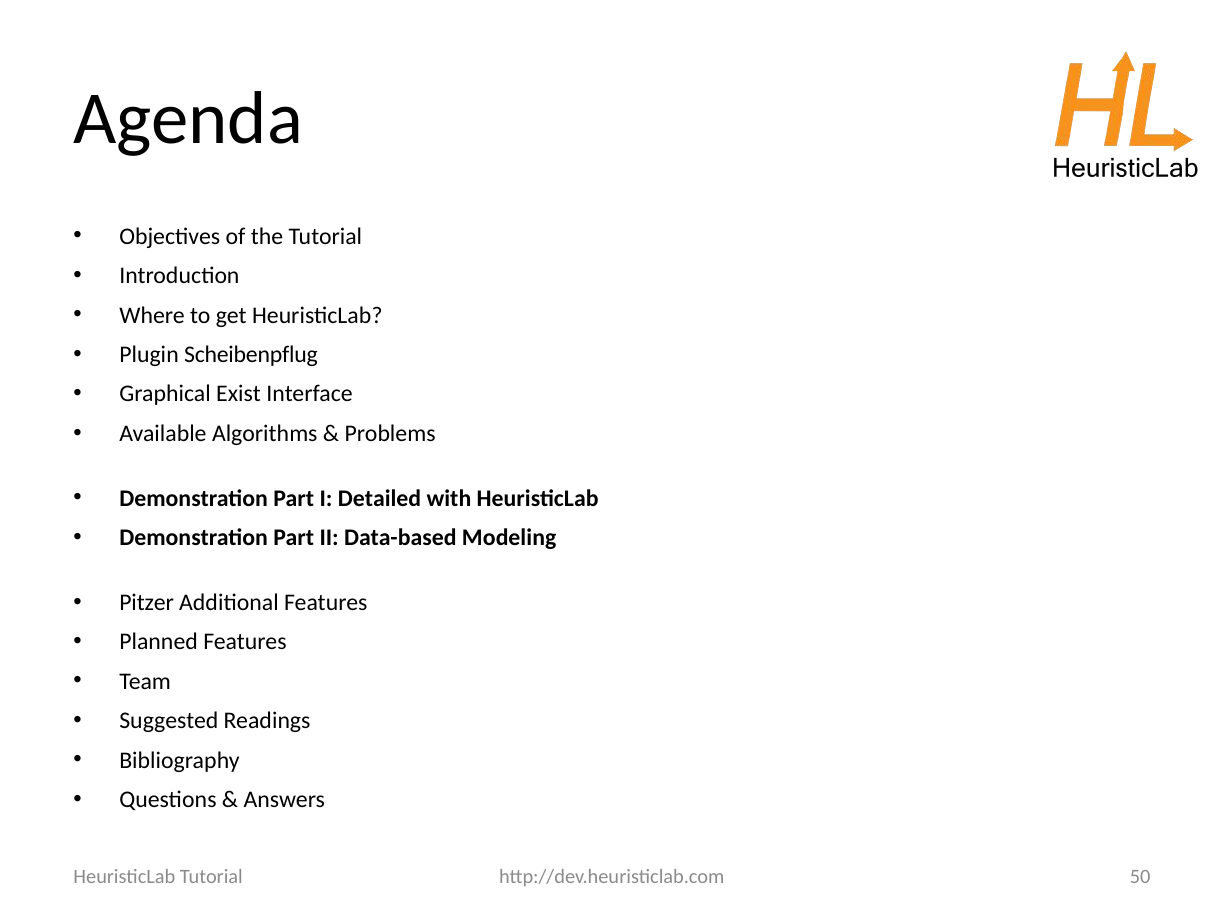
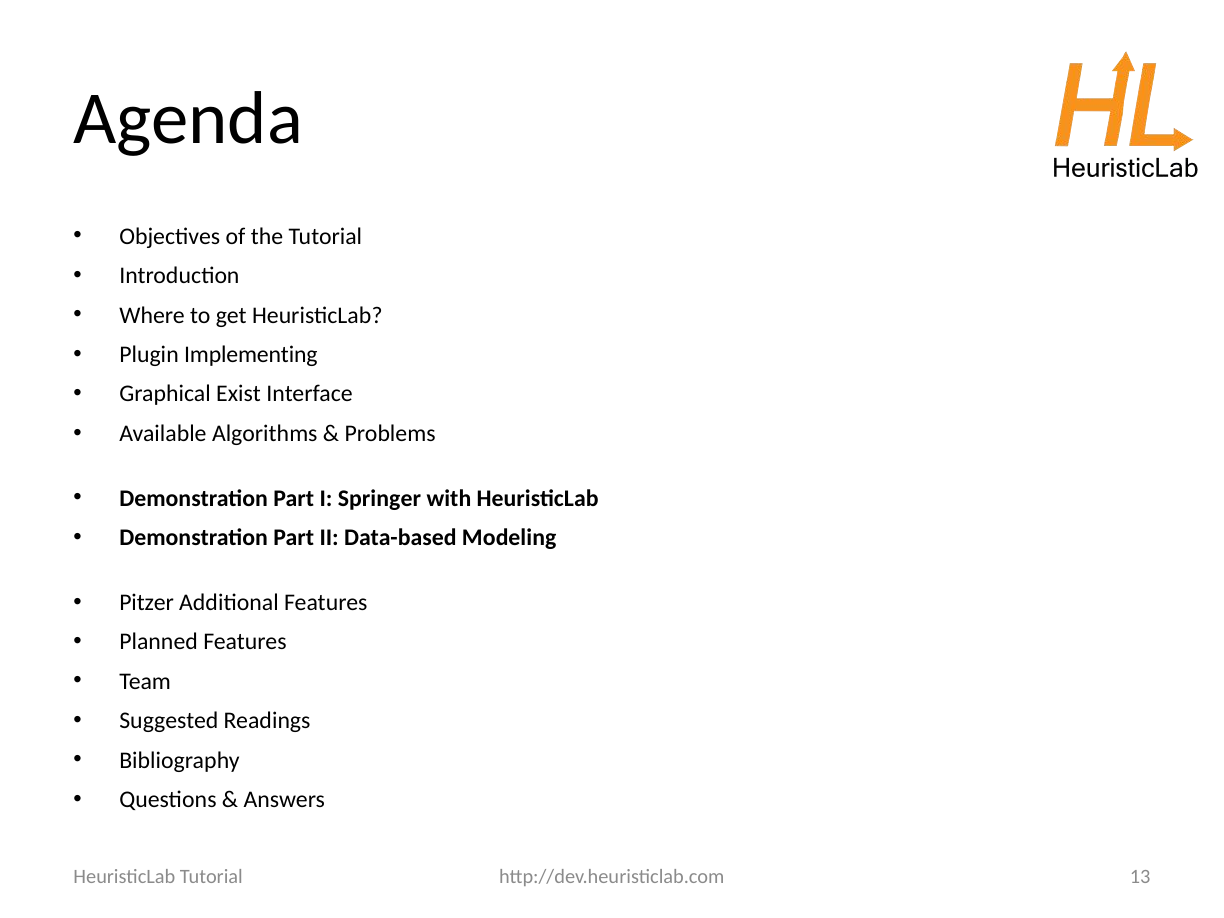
Scheibenpflug: Scheibenpflug -> Implementing (251, 355)
Detailed: Detailed -> Springer (379, 498)
50: 50 -> 13 (1140, 876)
